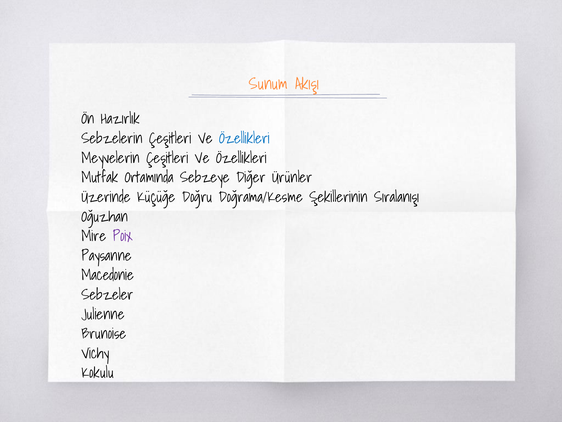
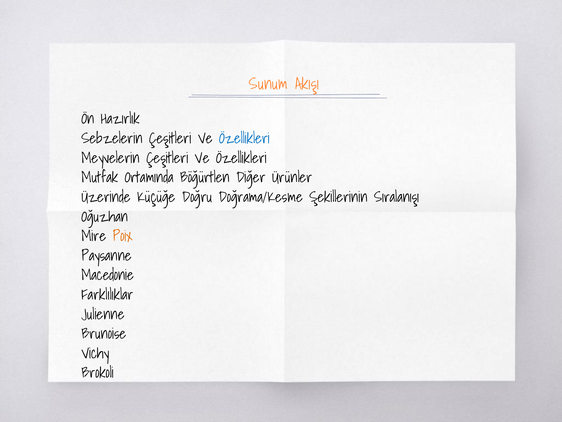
Sebzeye: Sebzeye -> Böğürtlen (205, 177)
Poix colour: purple -> orange (123, 236)
Sebzeler: Sebzeler -> Farklılıklar (107, 295)
Kokulu: Kokulu -> Brokoli (98, 373)
